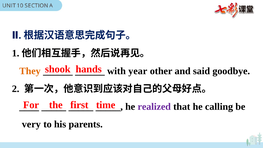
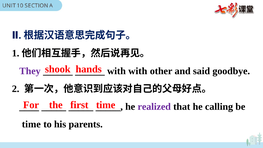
They colour: orange -> purple (30, 71)
with year: year -> with (138, 71)
very: very -> time (31, 124)
